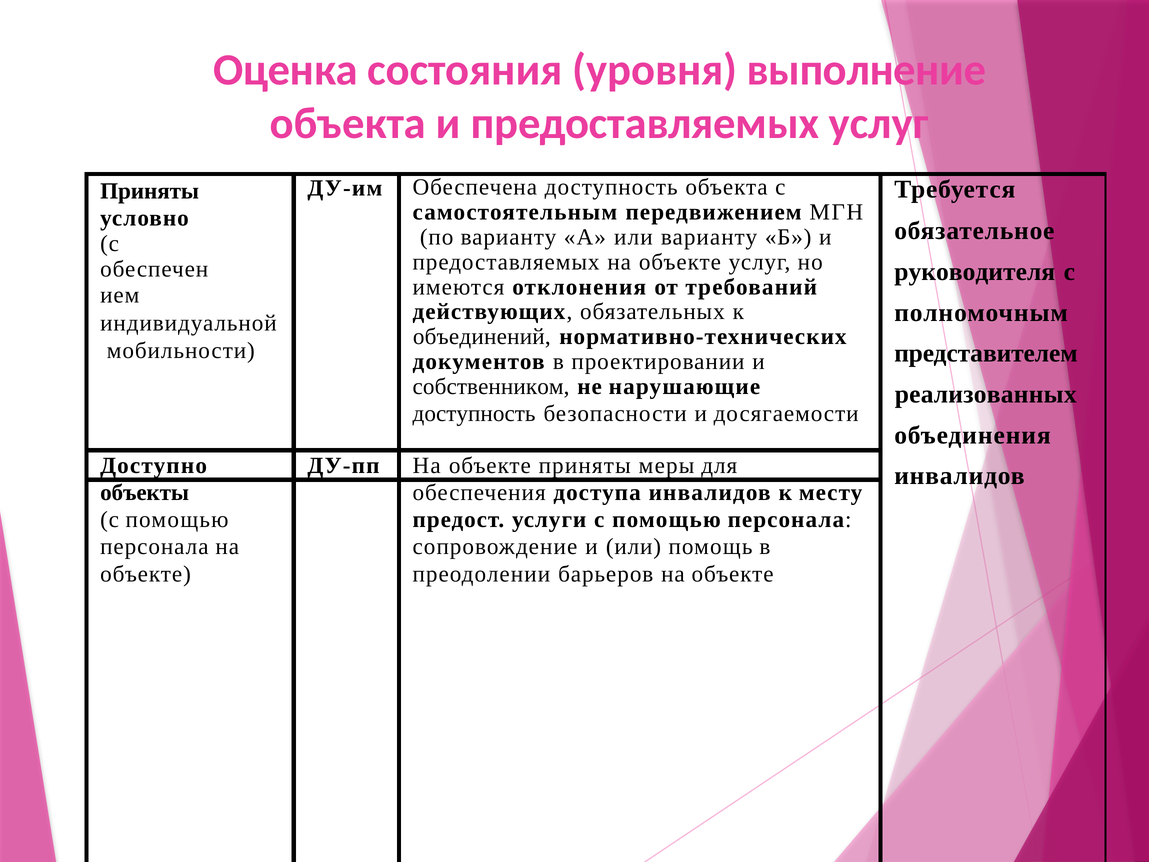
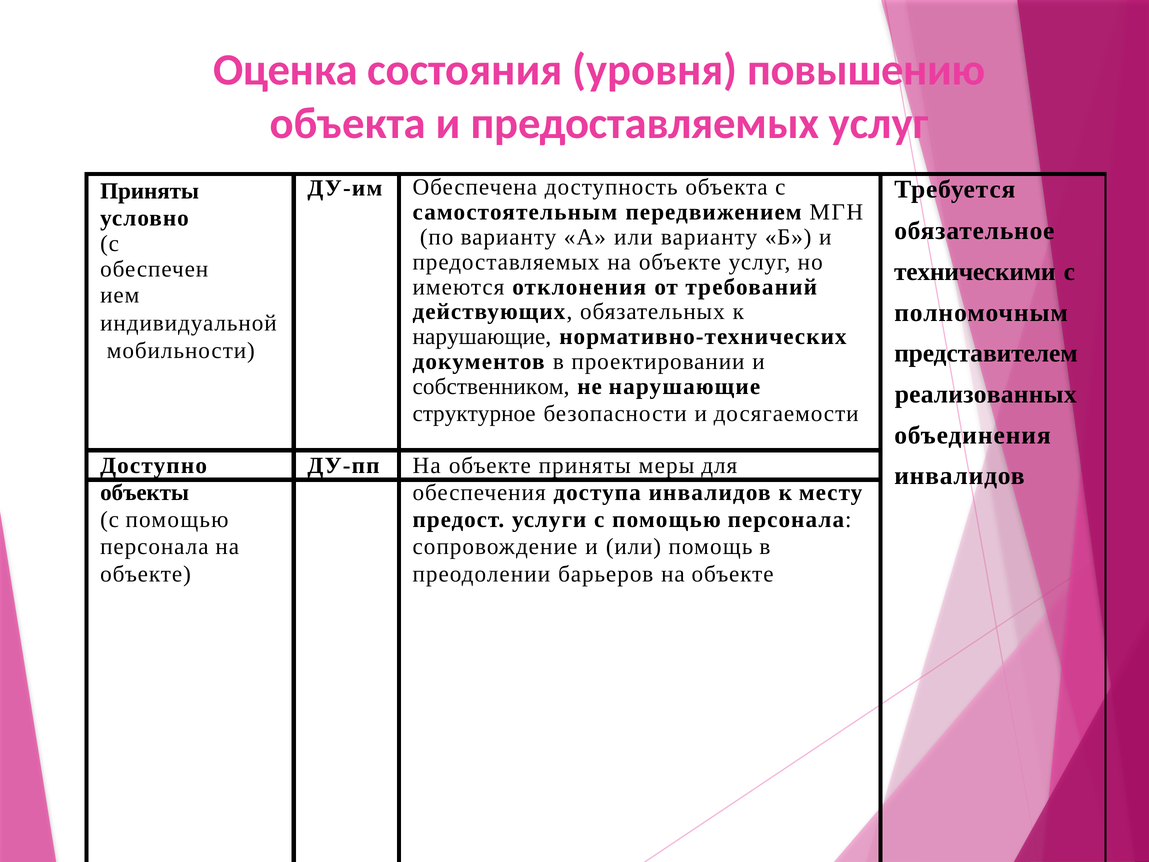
выполнение: выполнение -> повышению (866, 70)
руководителя: руководителя -> техническими (975, 272)
объединений: объединений -> нарушающие (482, 337)
доступность: доступность -> структурное (474, 413)
